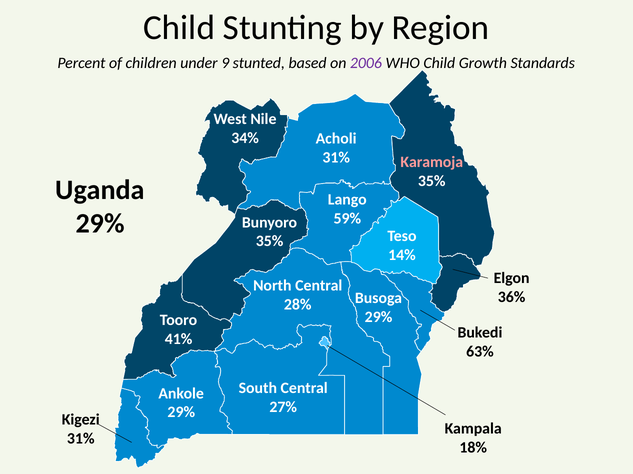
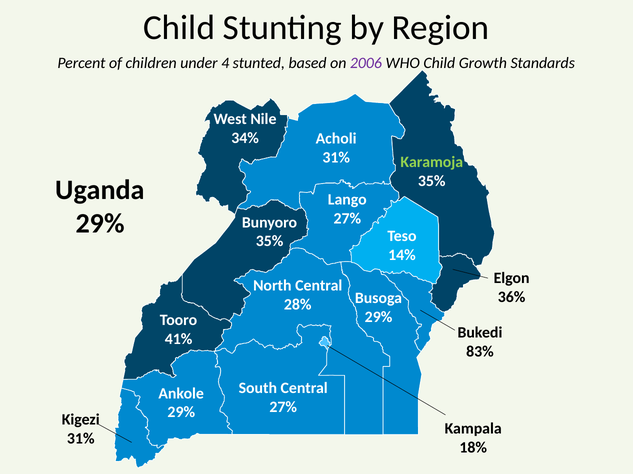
9: 9 -> 4 (225, 63)
Karamoja colour: pink -> light green (432, 162)
59%: 59% -> 27% (347, 219)
63%: 63% -> 83% (480, 352)
